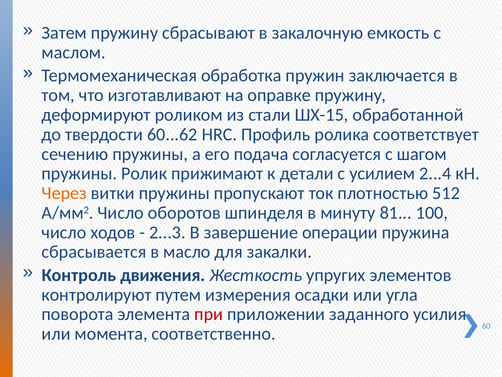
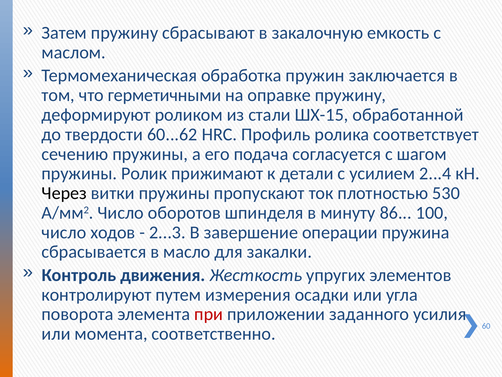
изготавливают: изготавливают -> герметичными (165, 95)
Через colour: orange -> black (64, 193)
512: 512 -> 530 (446, 193)
81: 81 -> 86 (396, 213)
